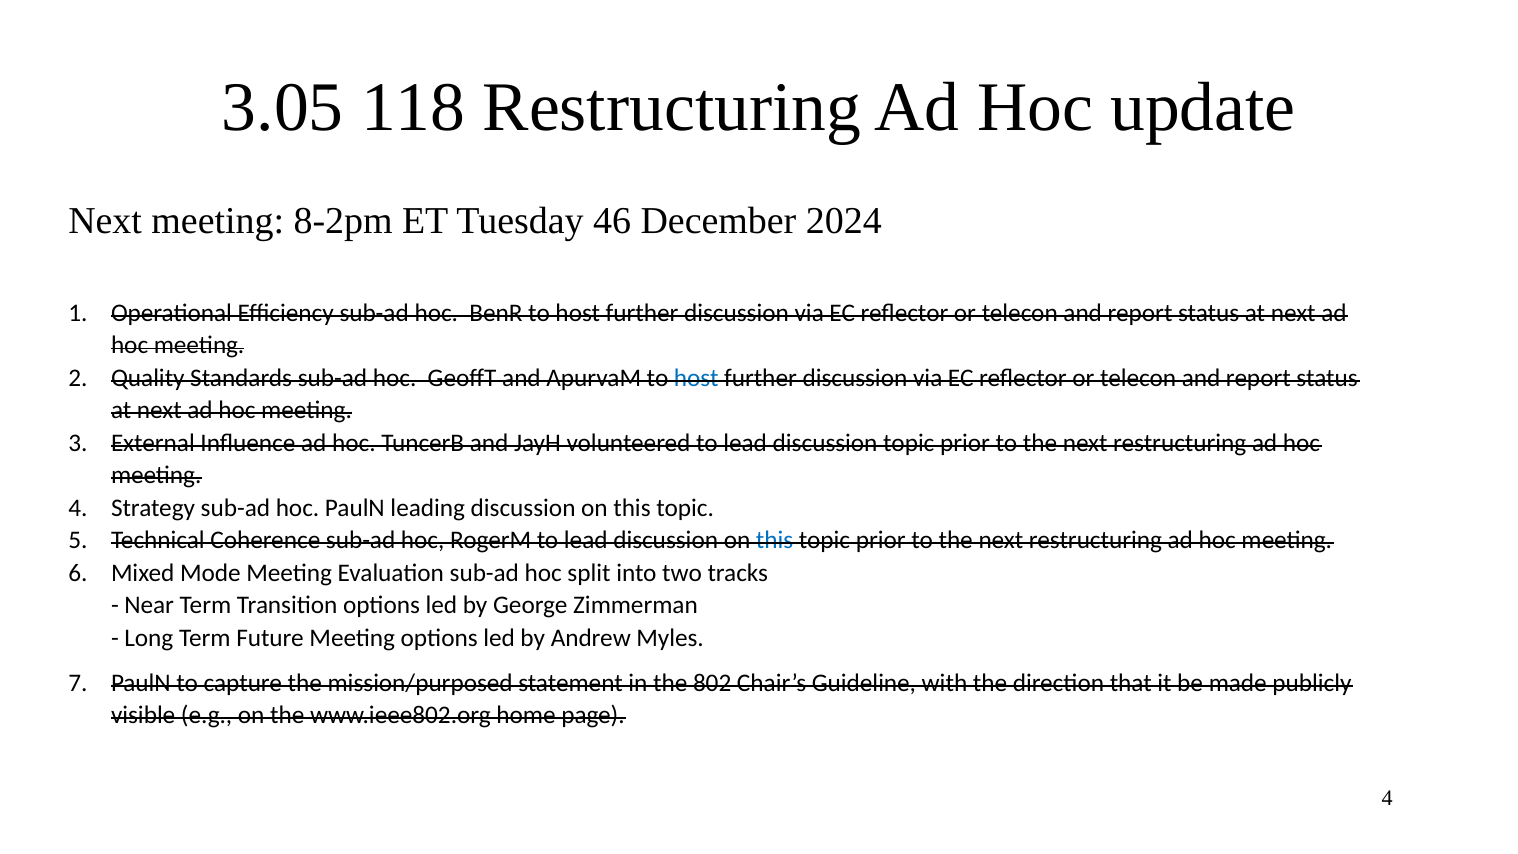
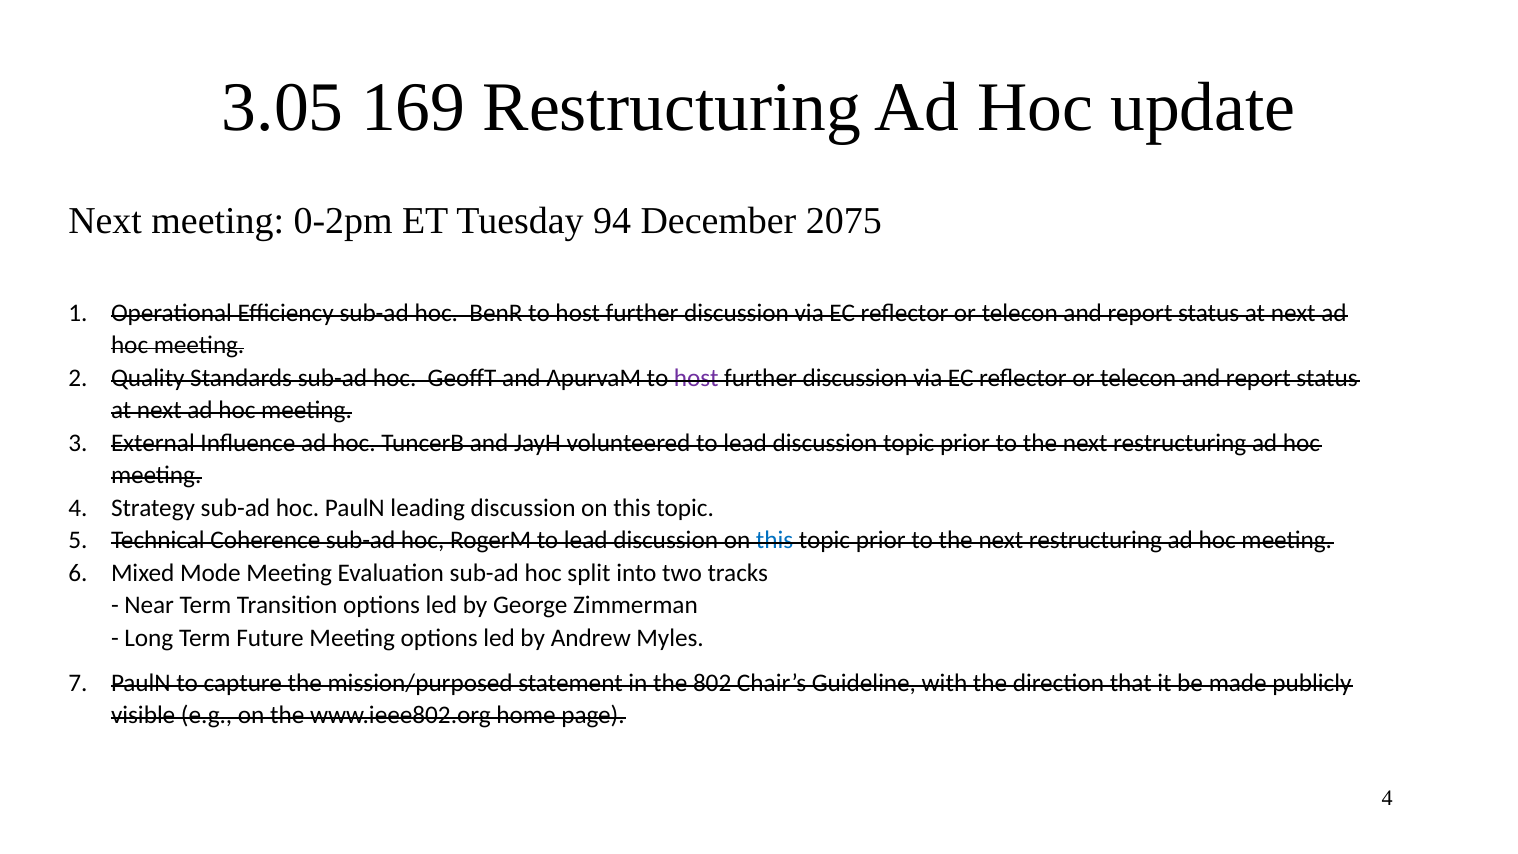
118: 118 -> 169 (413, 108)
8-2pm: 8-2pm -> 0-2pm (343, 221)
46: 46 -> 94 (612, 221)
2024: 2024 -> 2075 (844, 221)
host colour: blue -> purple (696, 378)
